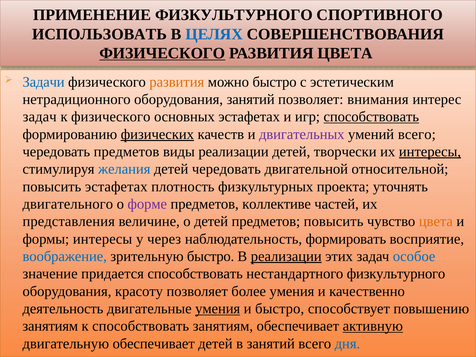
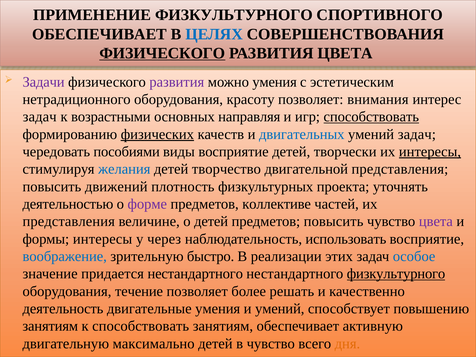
ИСПОЛЬЗОВАТЬ: ИСПОЛЬЗОВАТЬ -> ОБЕСПЕЧИВАЕТ (99, 34)
Задачи colour: blue -> purple (44, 82)
развития colour: orange -> purple (177, 82)
можно быстро: быстро -> умения (275, 82)
оборудования занятий: занятий -> красоту (251, 99)
к физического: физического -> возрастными (111, 117)
основных эстафетах: эстафетах -> направляя (249, 117)
двигательных colour: purple -> blue (302, 134)
умений всего: всего -> задач (417, 134)
чередовать предметов: предметов -> пособиями (127, 152)
виды реализации: реализации -> восприятие (234, 152)
детей чередовать: чередовать -> творчество (226, 169)
двигательной относительной: относительной -> представления (400, 169)
повысить эстафетах: эстафетах -> движений (116, 187)
двигательного: двигательного -> деятельностью (68, 204)
цвета colour: orange -> purple (436, 221)
формировать: формировать -> использовать (346, 239)
реализации underline: present -> none (286, 256)
придается способствовать: способствовать -> нестандартного (195, 274)
физкультурного underline: none -> present (396, 274)
красоту: красоту -> течение (139, 291)
более умения: умения -> решать (292, 291)
умения underline: present -> none (218, 309)
и быстро: быстро -> умений (280, 309)
активную underline: present -> none (373, 326)
двигательную обеспечивает: обеспечивает -> максимально (154, 344)
в занятий: занятий -> чувство (271, 344)
дня colour: blue -> orange (347, 344)
